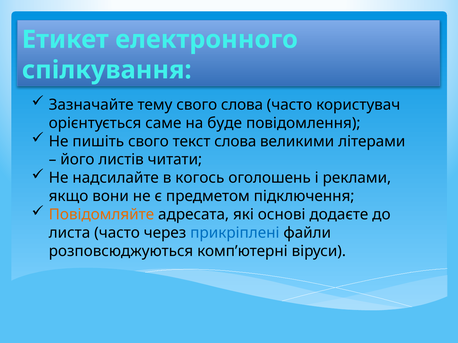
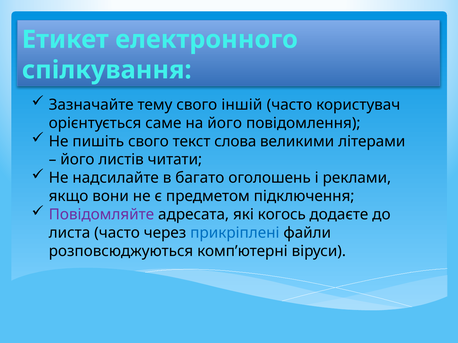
свого слова: слова -> іншій (242, 105)
на буде: буде -> його (225, 123)
когось: когось -> багато (200, 178)
Повідомляйте colour: orange -> purple (101, 215)
основі: основі -> когось (282, 215)
